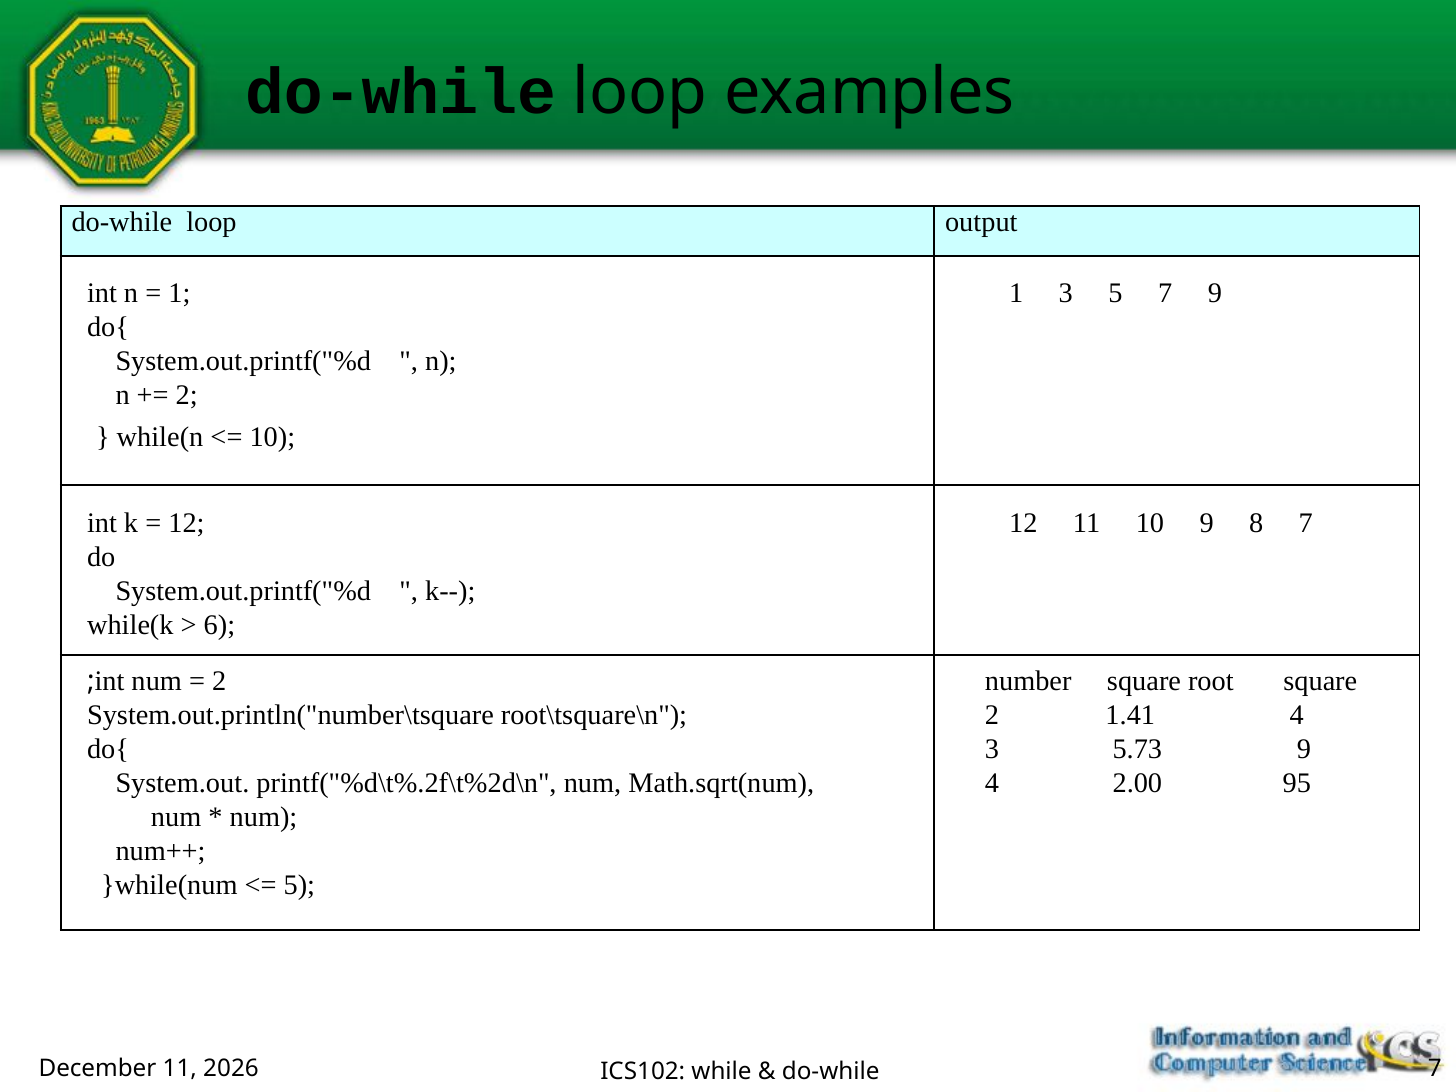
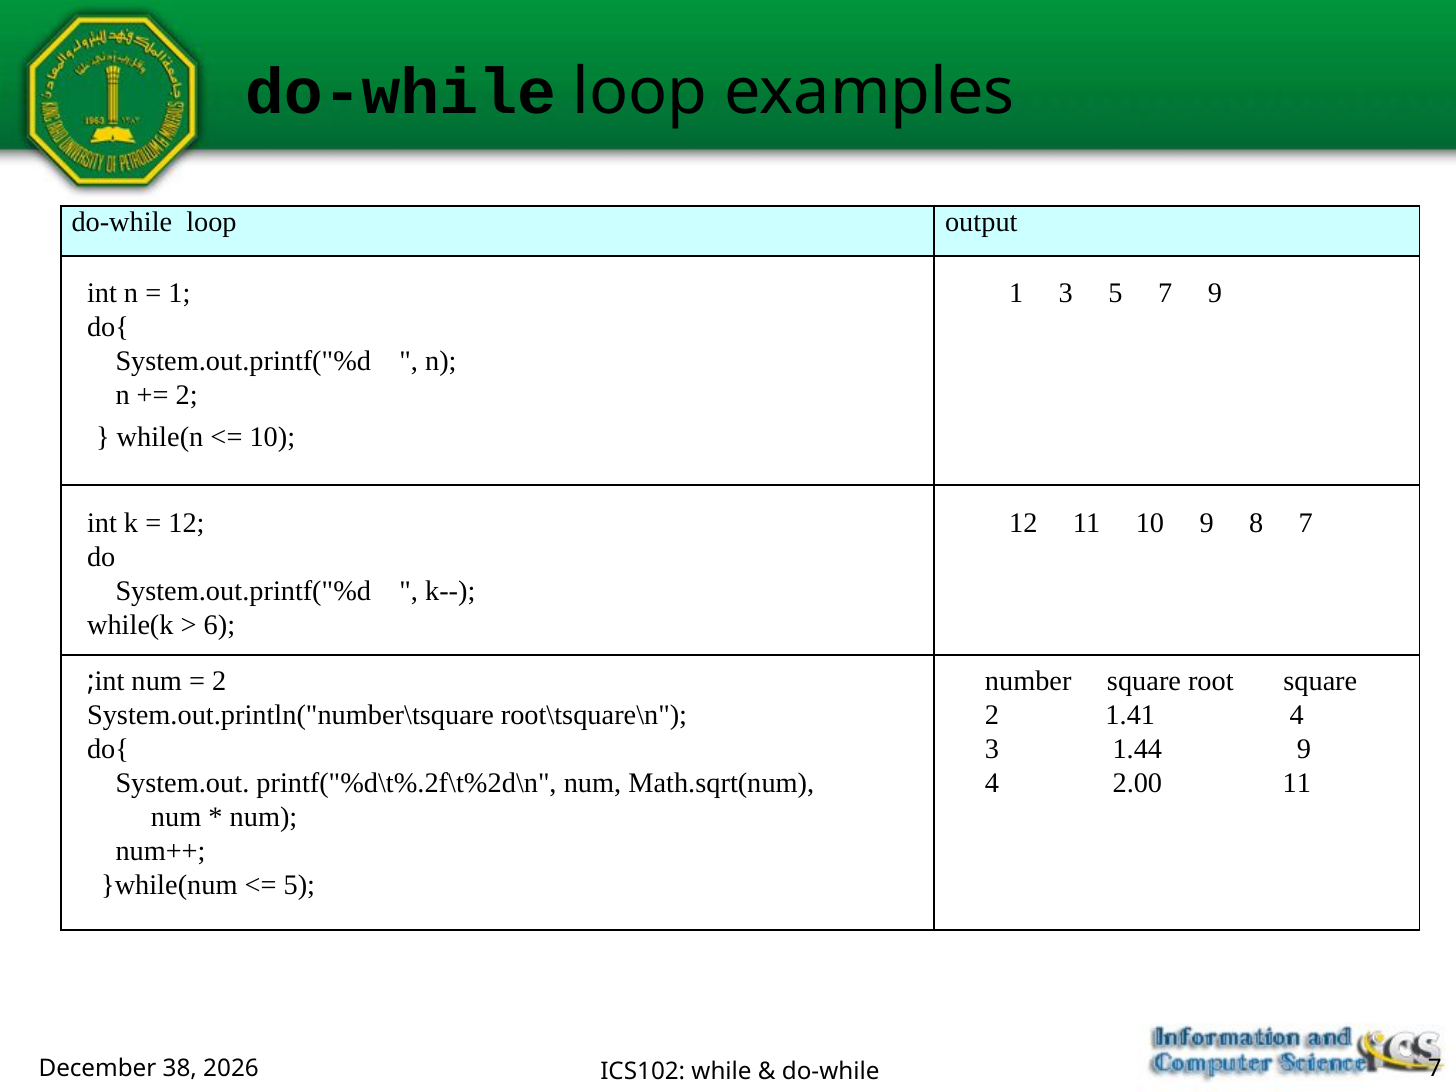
5.73: 5.73 -> 1.44 (1137, 749)
2.00 95: 95 -> 11 (1297, 783)
11: 11 -> 38 (180, 1068)
